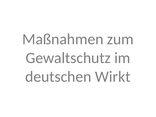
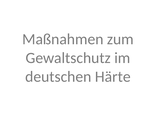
Wirkt: Wirkt -> Härte (113, 77)
